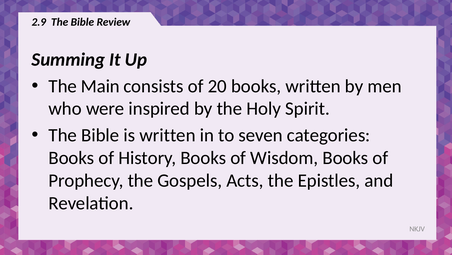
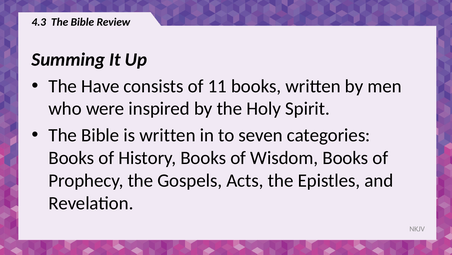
2.9: 2.9 -> 4.3 (39, 22)
Main: Main -> Have (100, 86)
20: 20 -> 11 (217, 86)
